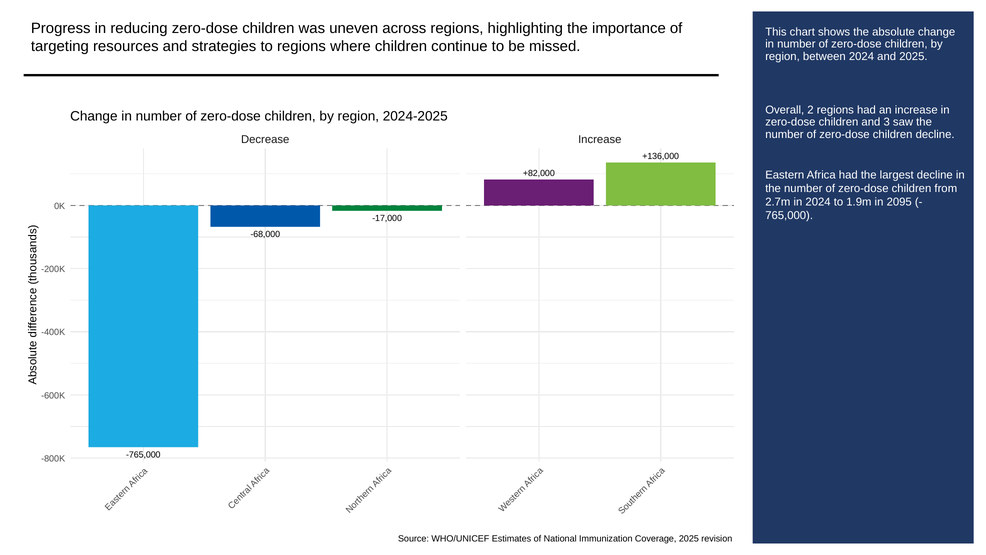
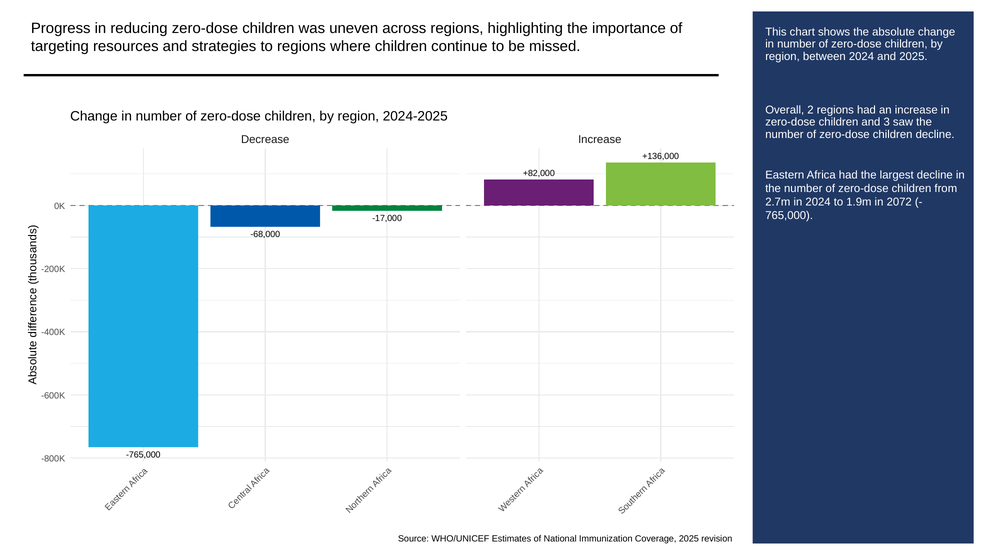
2095: 2095 -> 2072 (899, 202)
